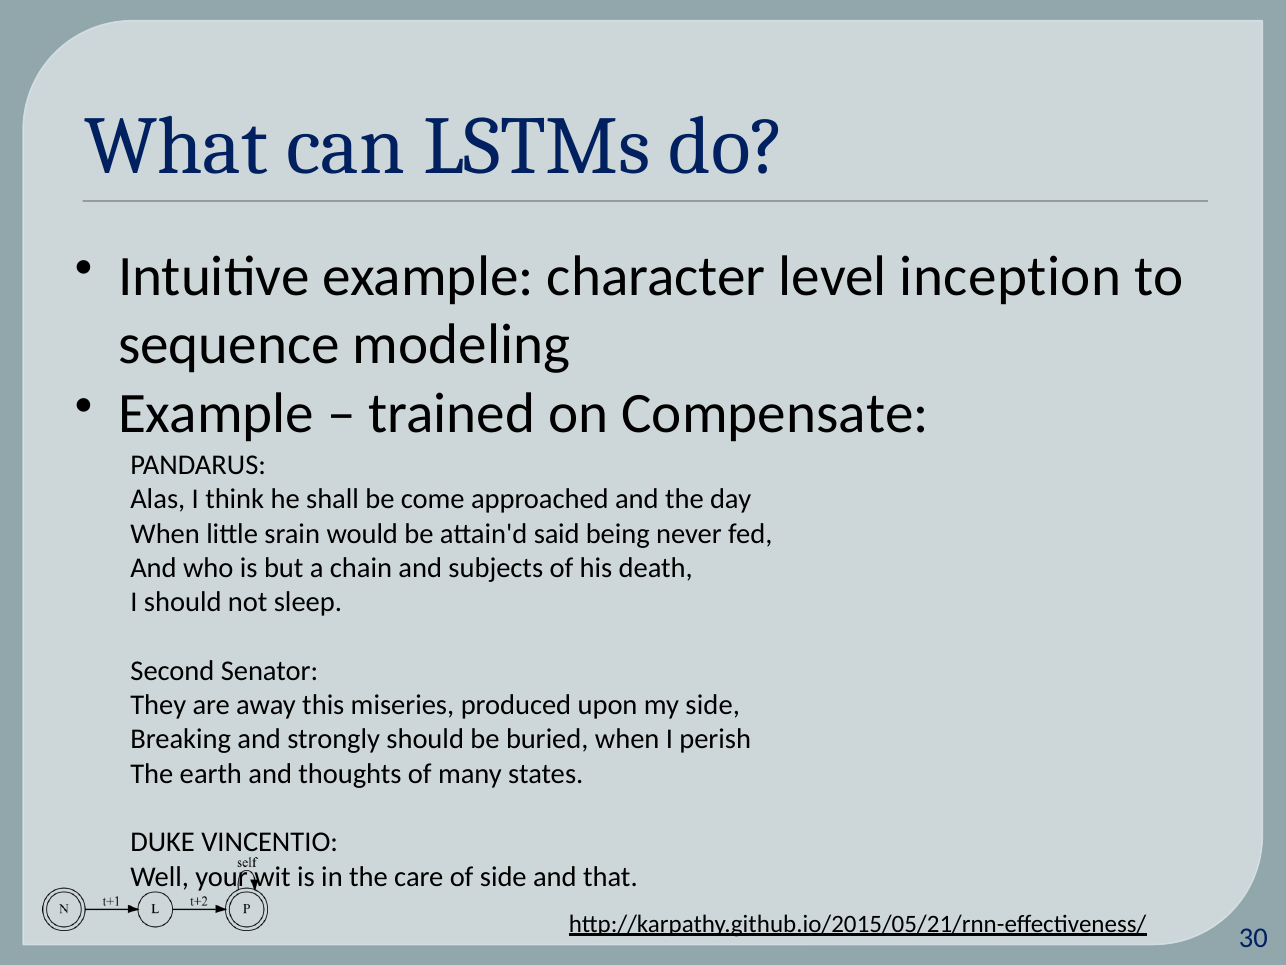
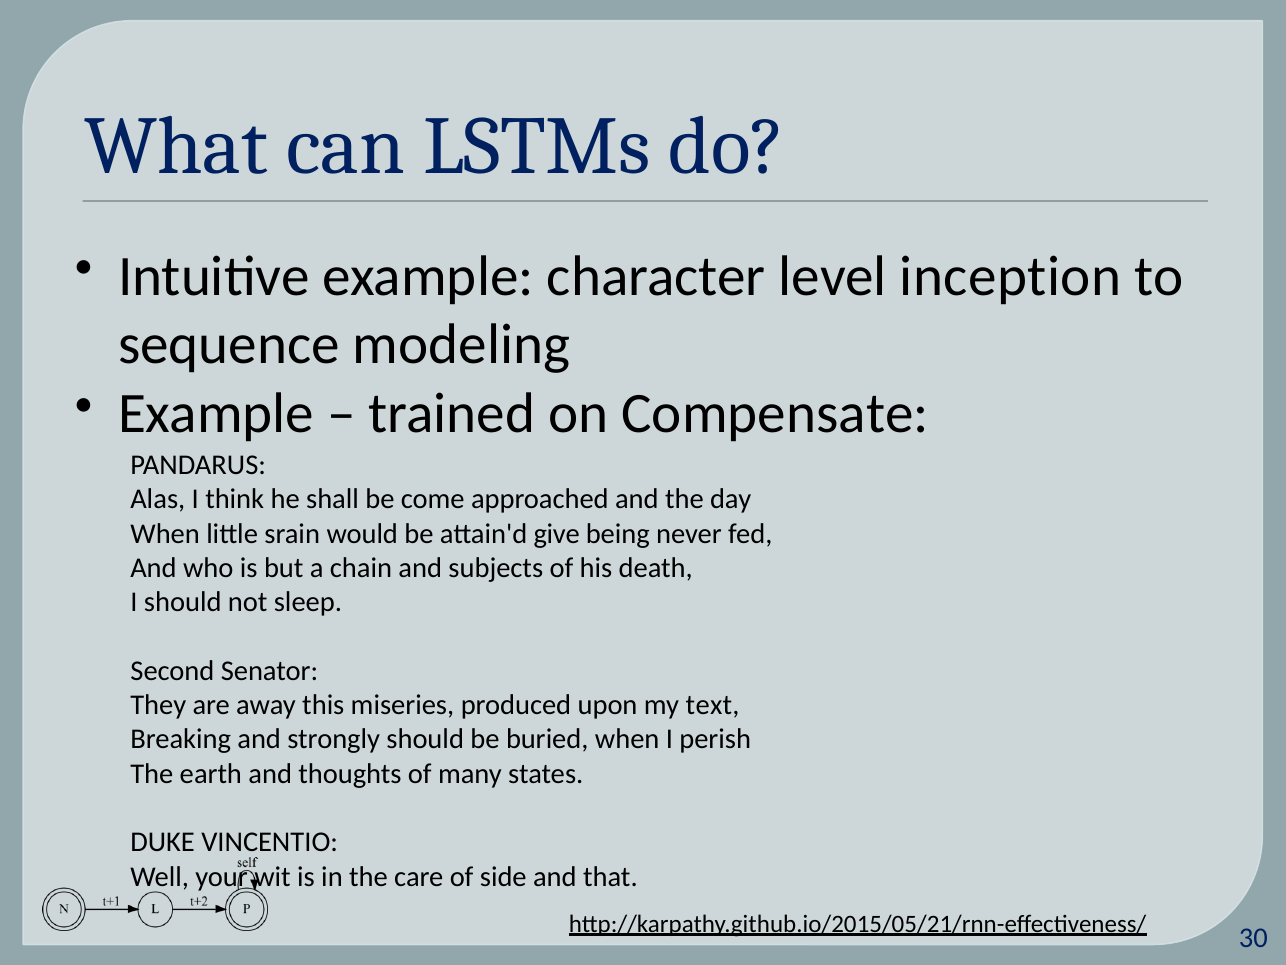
said: said -> give (557, 533)
my side: side -> text (713, 705)
